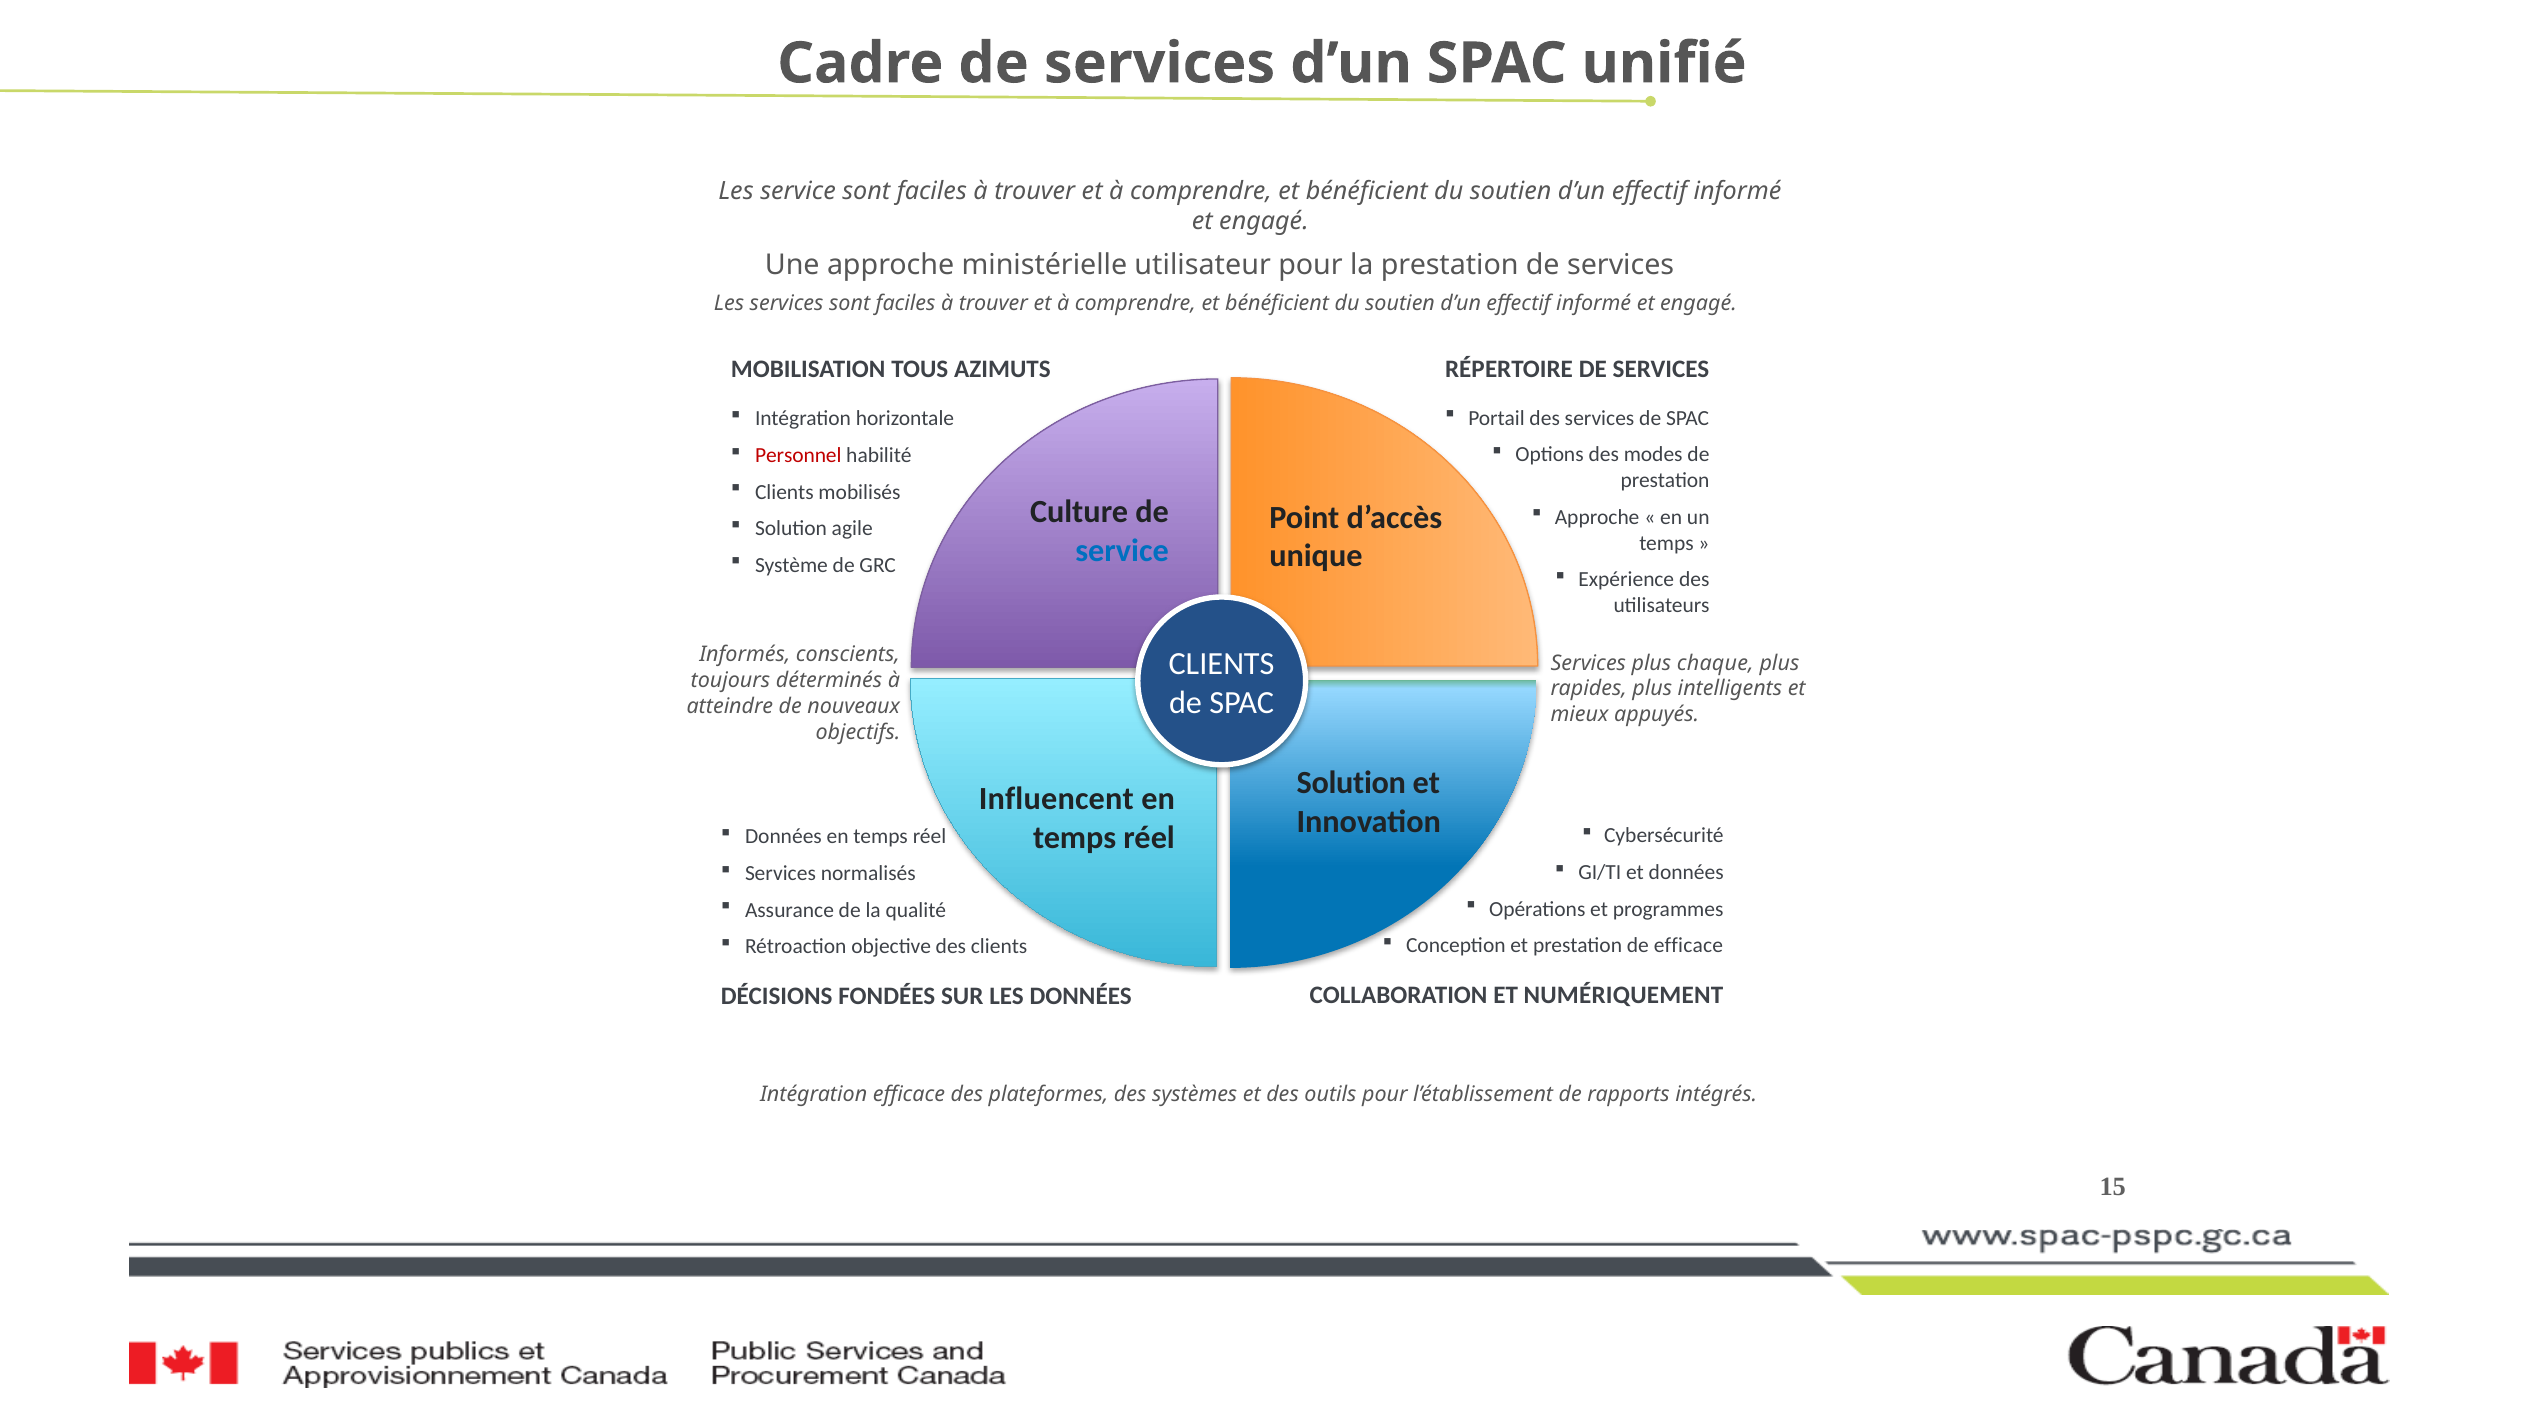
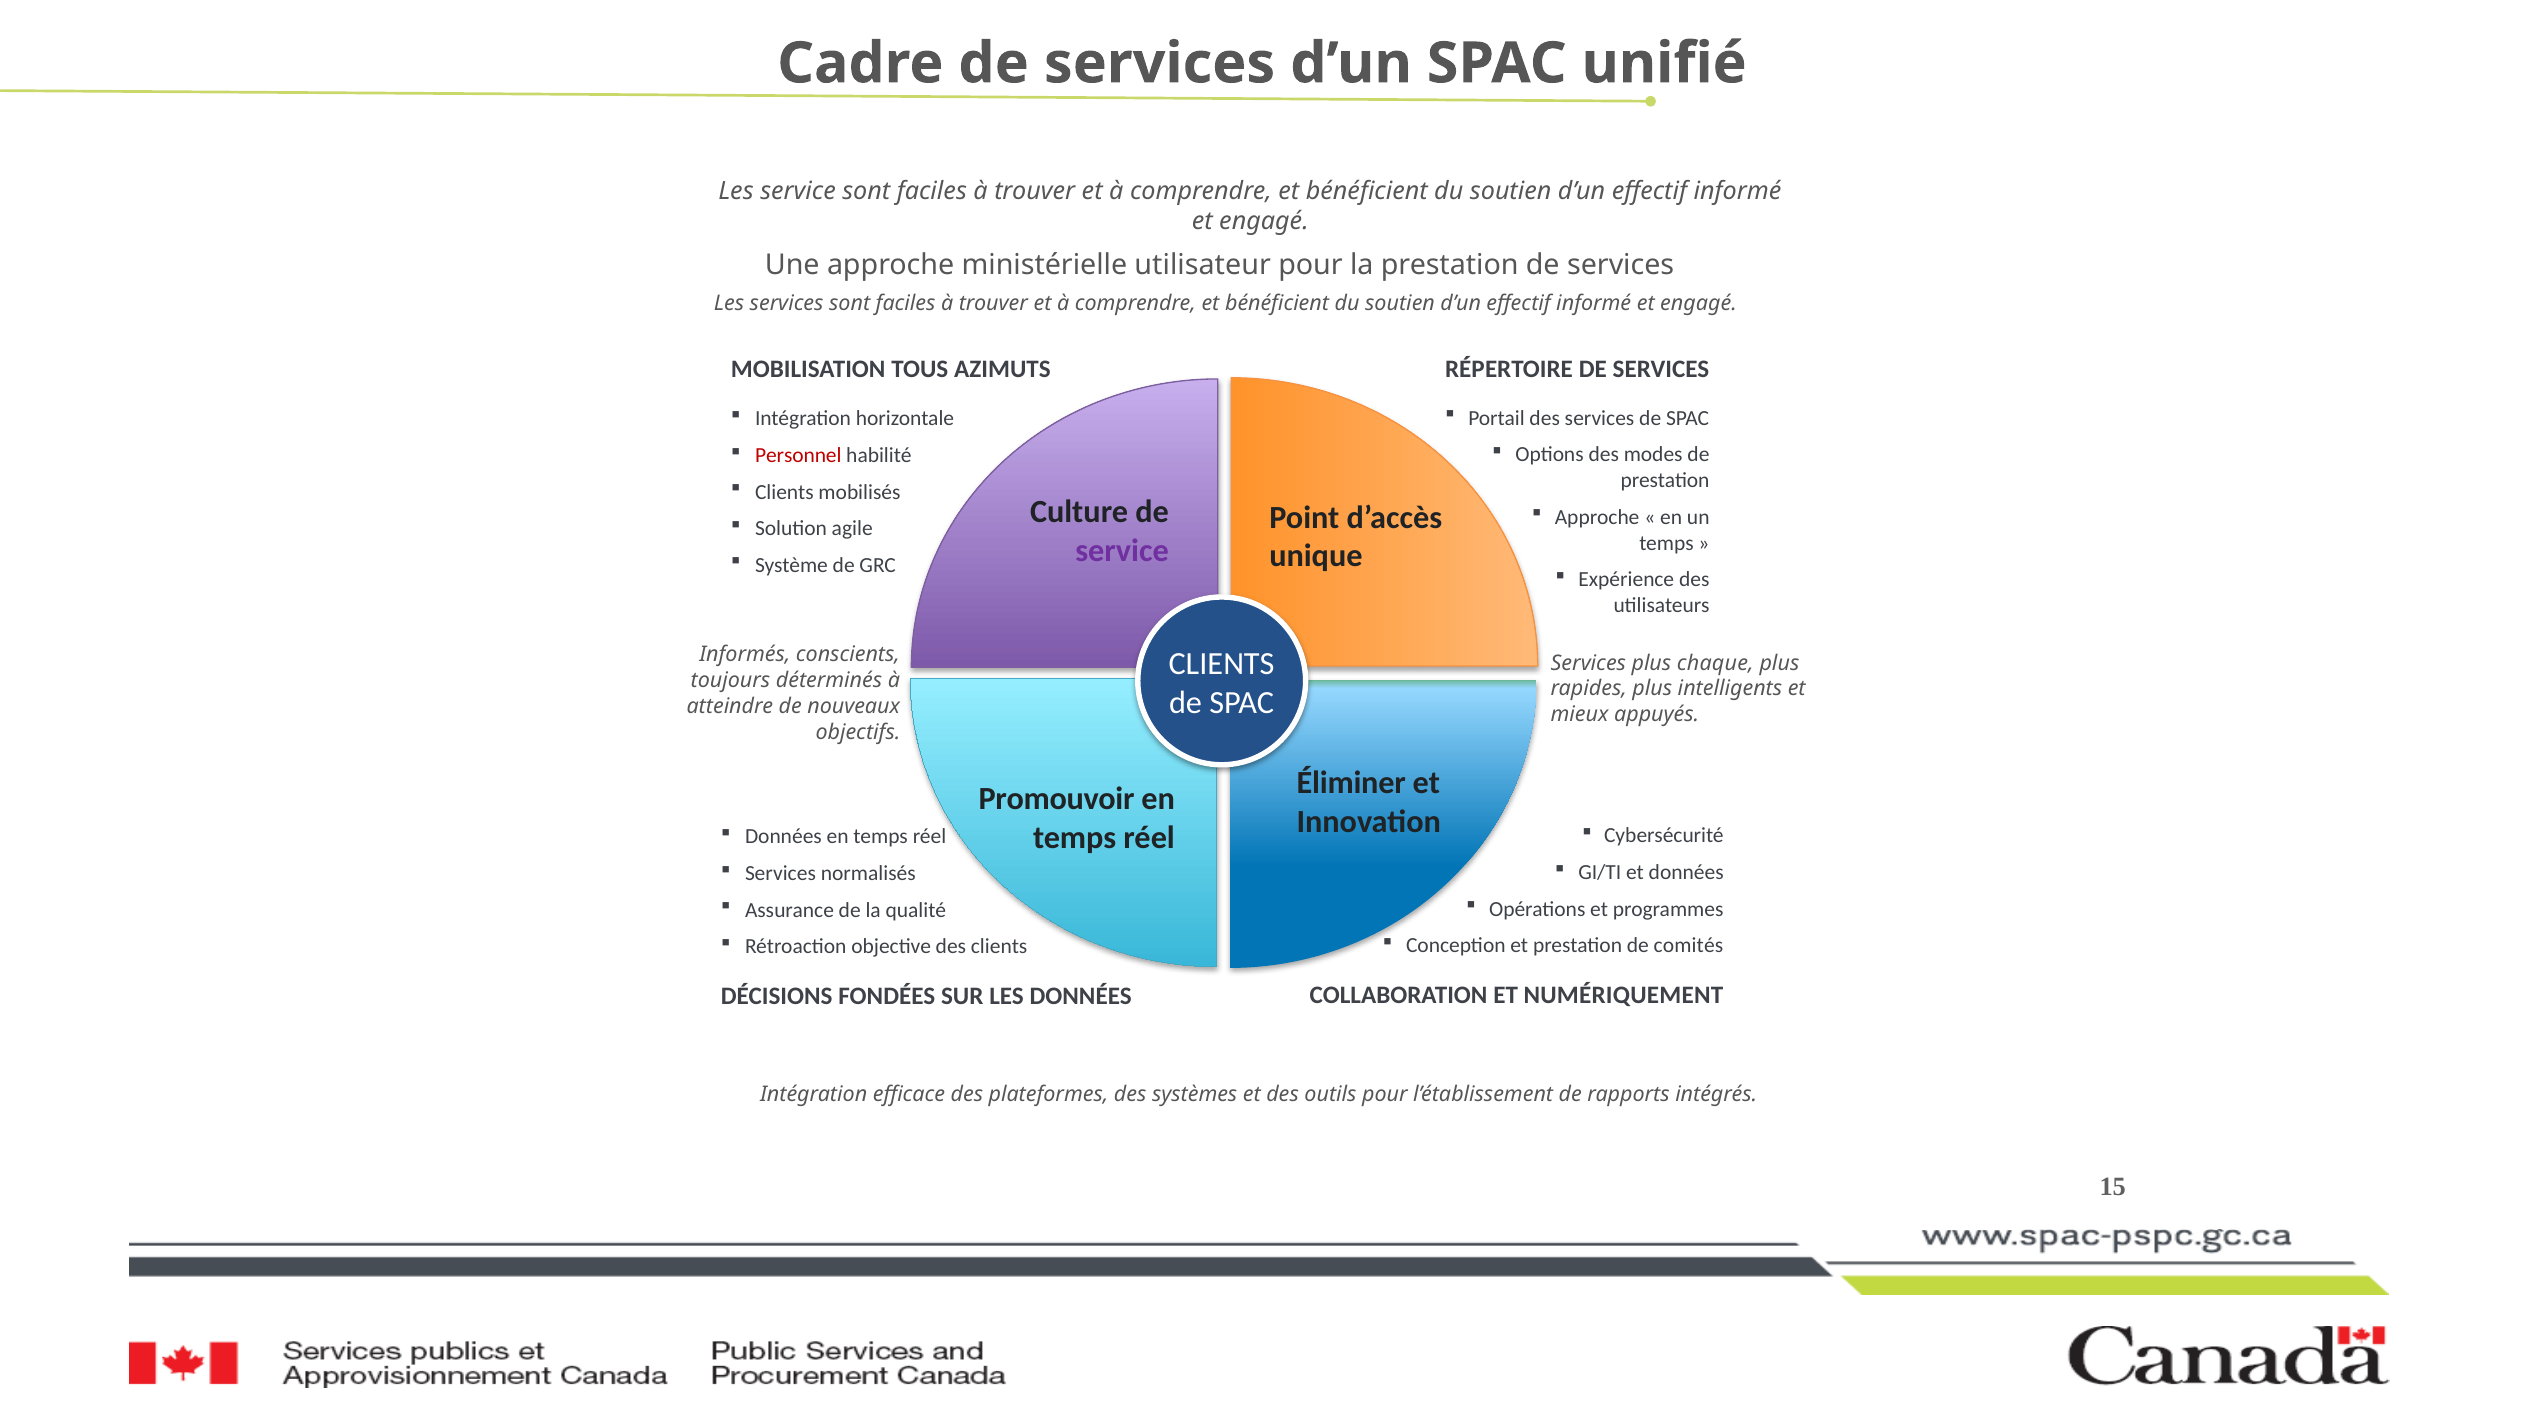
service colour: blue -> purple (1122, 551)
Solution: Solution -> Éliminer (1351, 783)
Influencent: Influencent -> Promouvoir (1057, 799)
de efficace: efficace -> comités (1688, 946)
